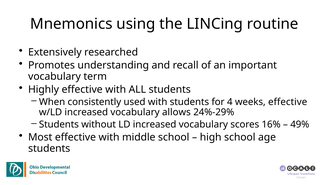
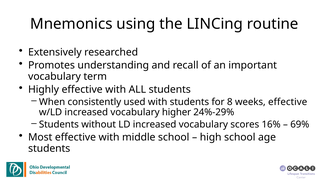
4: 4 -> 8 (230, 102)
allows: allows -> higher (177, 112)
49%: 49% -> 69% (300, 125)
